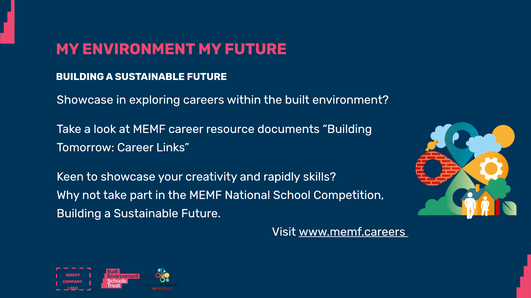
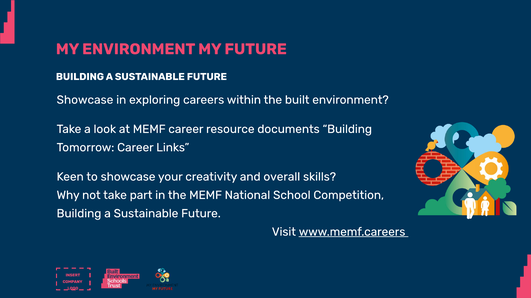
rapidly: rapidly -> overall (282, 177)
